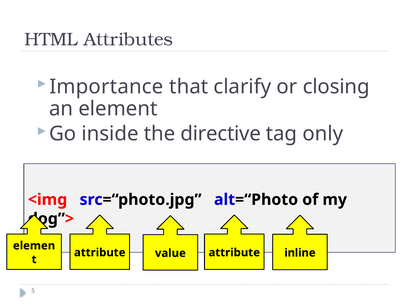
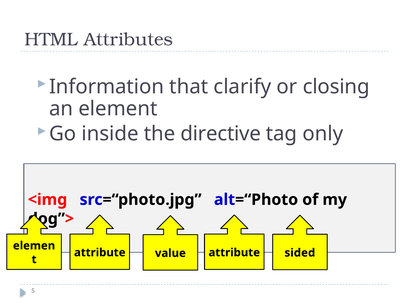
Importance: Importance -> Information (107, 87)
inline: inline -> sided (300, 253)
